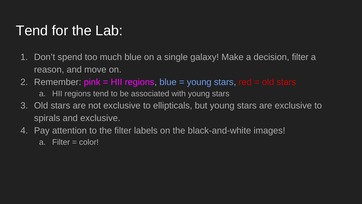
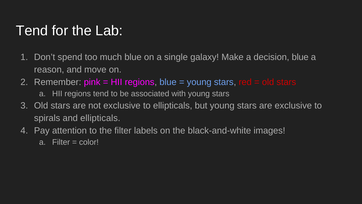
decision filter: filter -> blue (300, 57)
and exclusive: exclusive -> ellipticals (100, 118)
